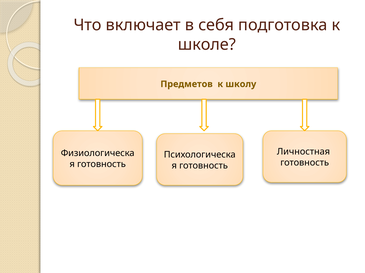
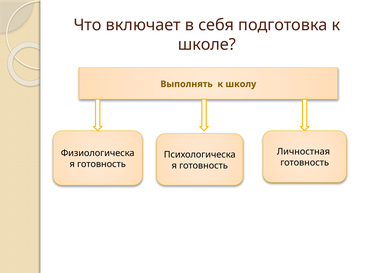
Предметов: Предметов -> Выполнять (187, 84)
